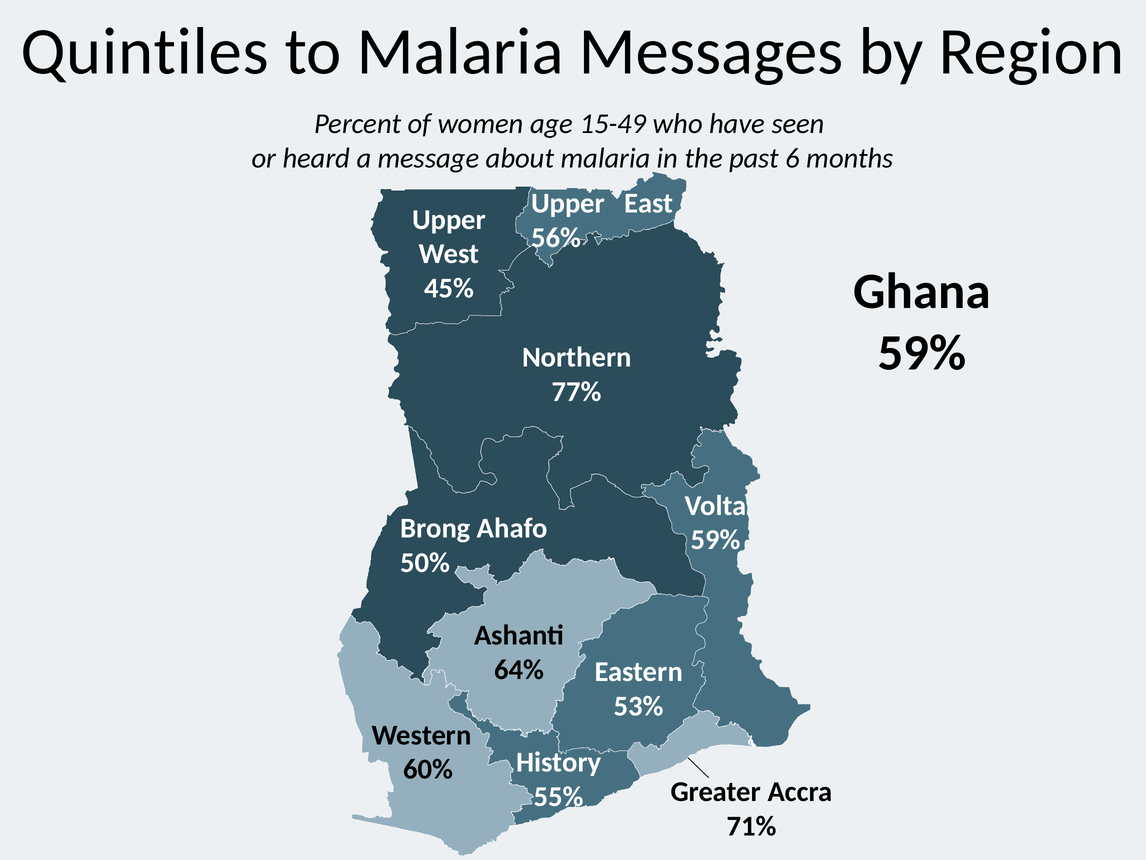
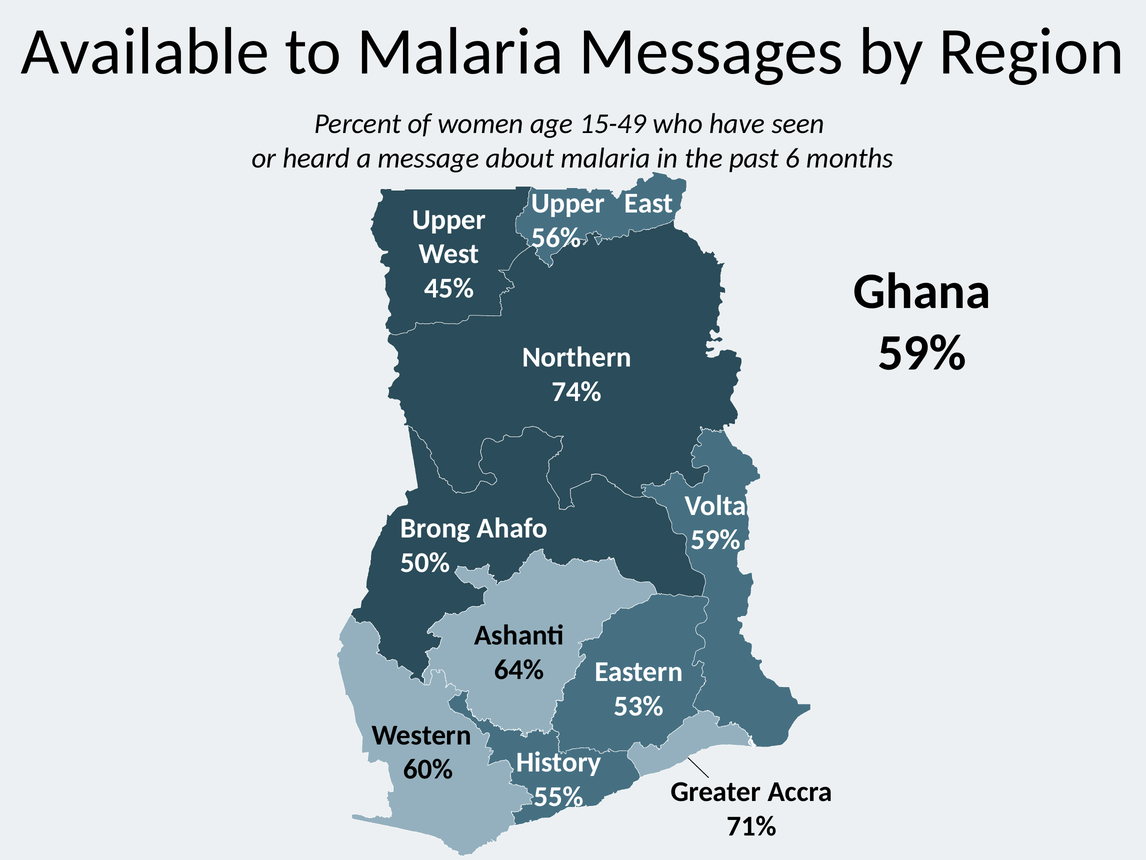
Quintiles: Quintiles -> Available (145, 51)
77%: 77% -> 74% (577, 391)
